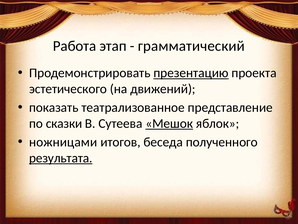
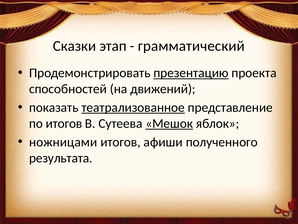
Работа: Работа -> Сказки (75, 46)
эстетического: эстетического -> способностей (68, 89)
театрализованное underline: none -> present (133, 107)
по сказки: сказки -> итогов (64, 123)
беседа: беседа -> афиши (163, 142)
результата underline: present -> none (61, 158)
